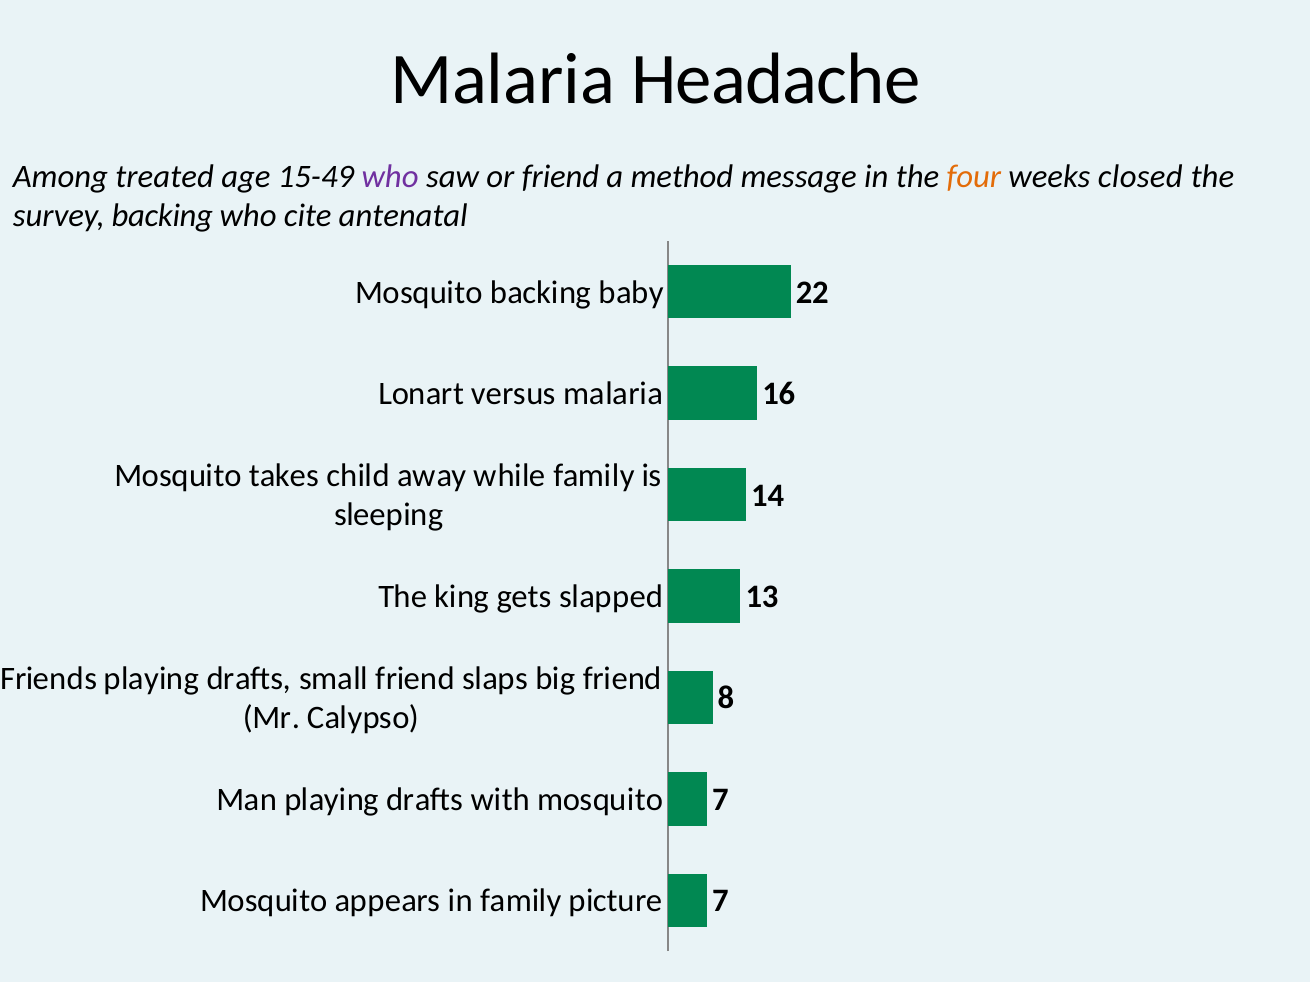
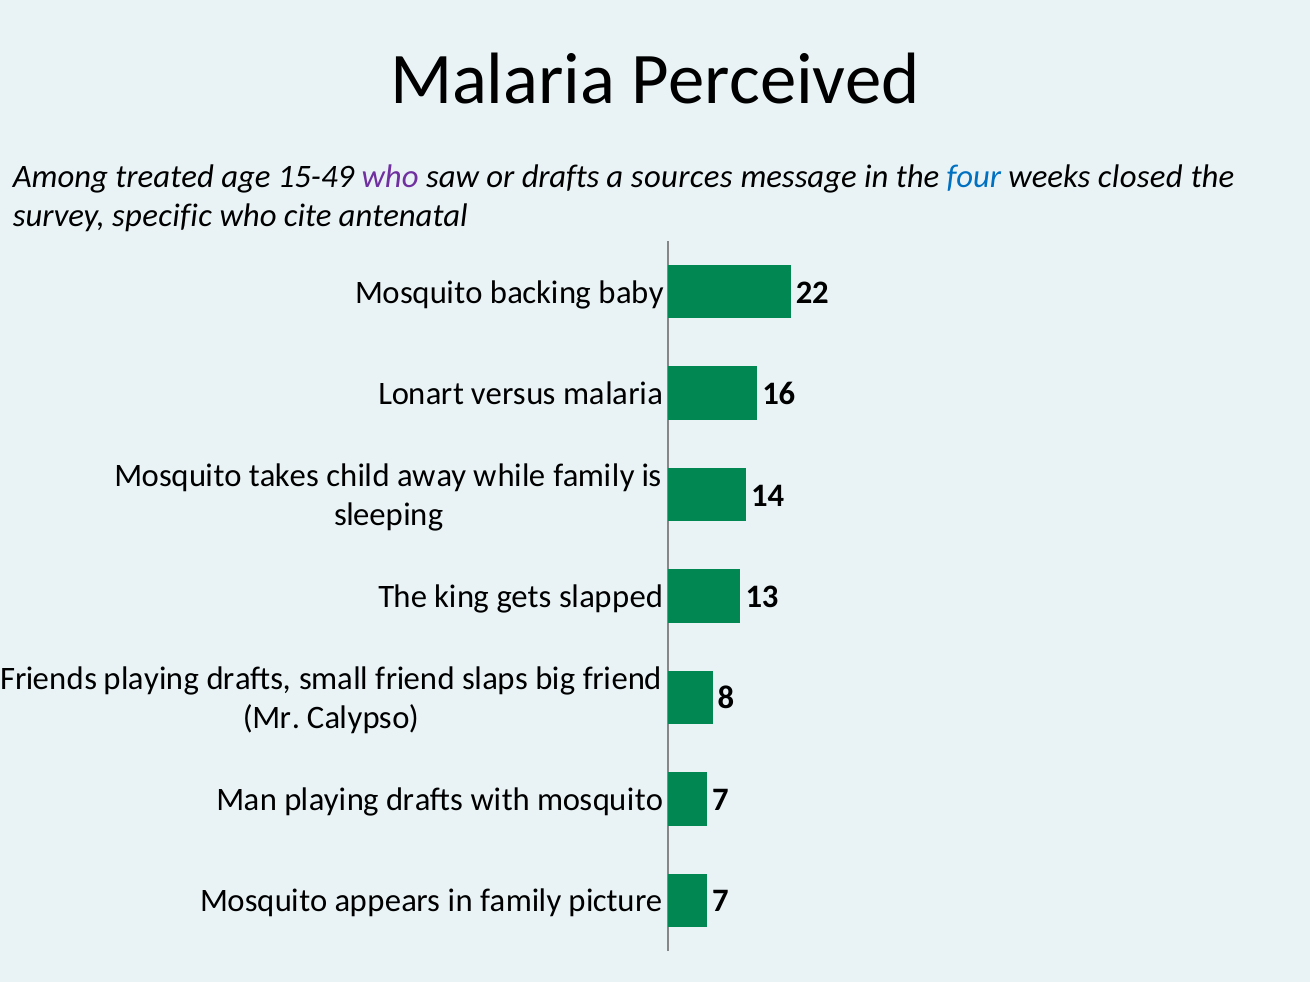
Headache: Headache -> Perceived (775, 80)
or friend: friend -> drafts (561, 177)
method: method -> sources (682, 177)
four colour: orange -> blue (974, 177)
survey backing: backing -> specific (162, 216)
